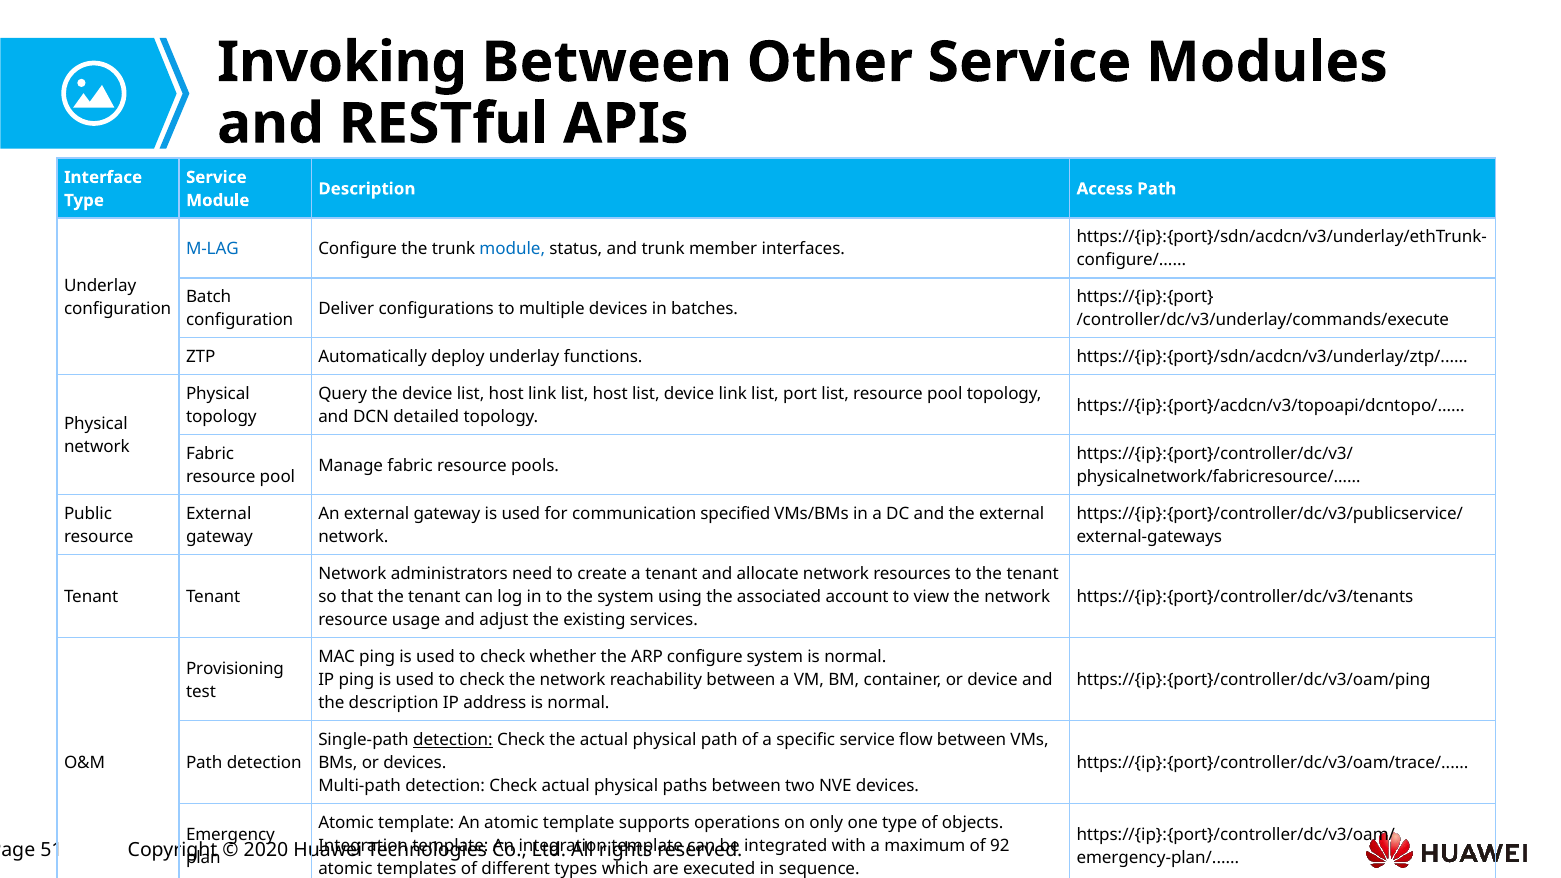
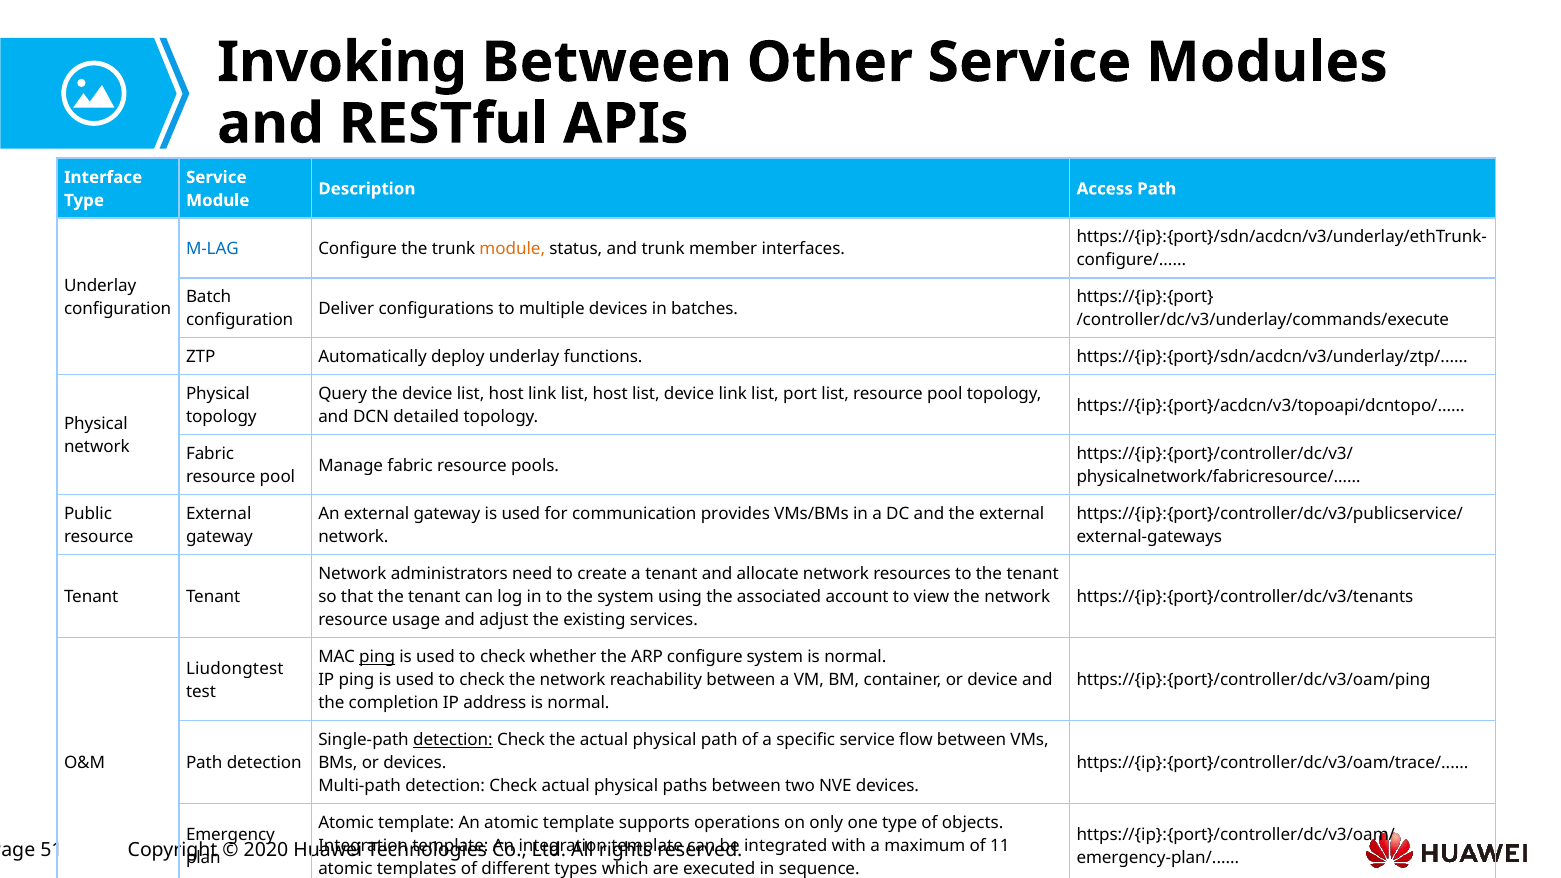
module colour: blue -> orange (512, 249)
specified: specified -> provides (735, 514)
ping underline: none -> present (377, 657)
Provisioning: Provisioning -> Liudongtest (235, 669)
the description: description -> completion (394, 703)
92: 92 -> 11 (1000, 846)
